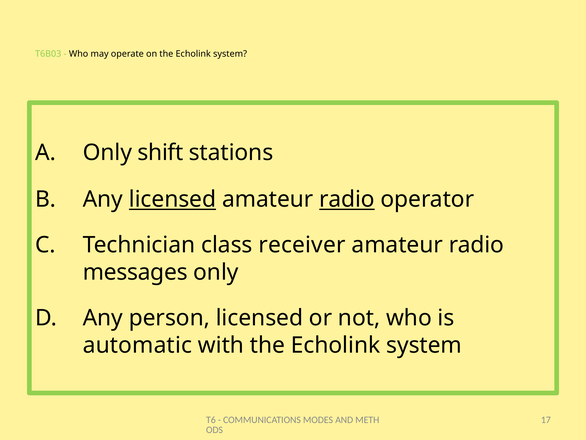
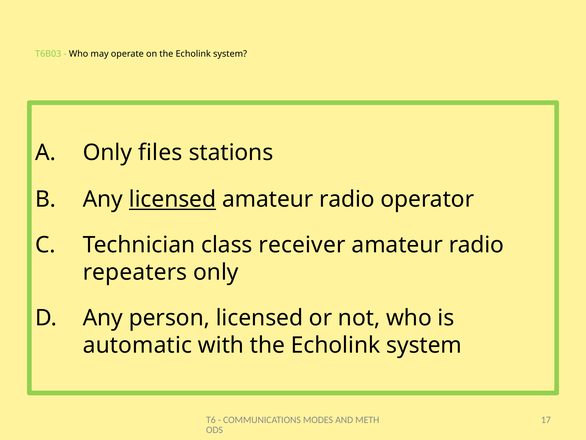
shift: shift -> files (160, 153)
radio underline: present -> none (347, 199)
messages: messages -> repeaters (135, 272)
